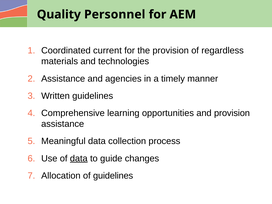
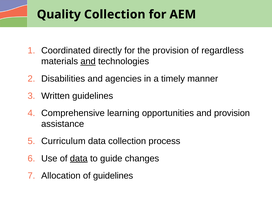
Quality Personnel: Personnel -> Collection (115, 14)
current: current -> directly (107, 51)
and underline: none -> present (88, 61)
Assistance: Assistance -> Disabilities (63, 79)
Meaningful: Meaningful -> Curriculum (63, 141)
